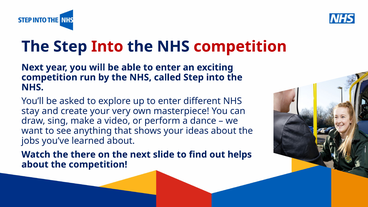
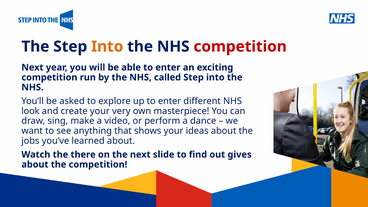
Into colour: red -> orange (107, 47)
stay: stay -> look (30, 111)
helps: helps -> gives (240, 155)
